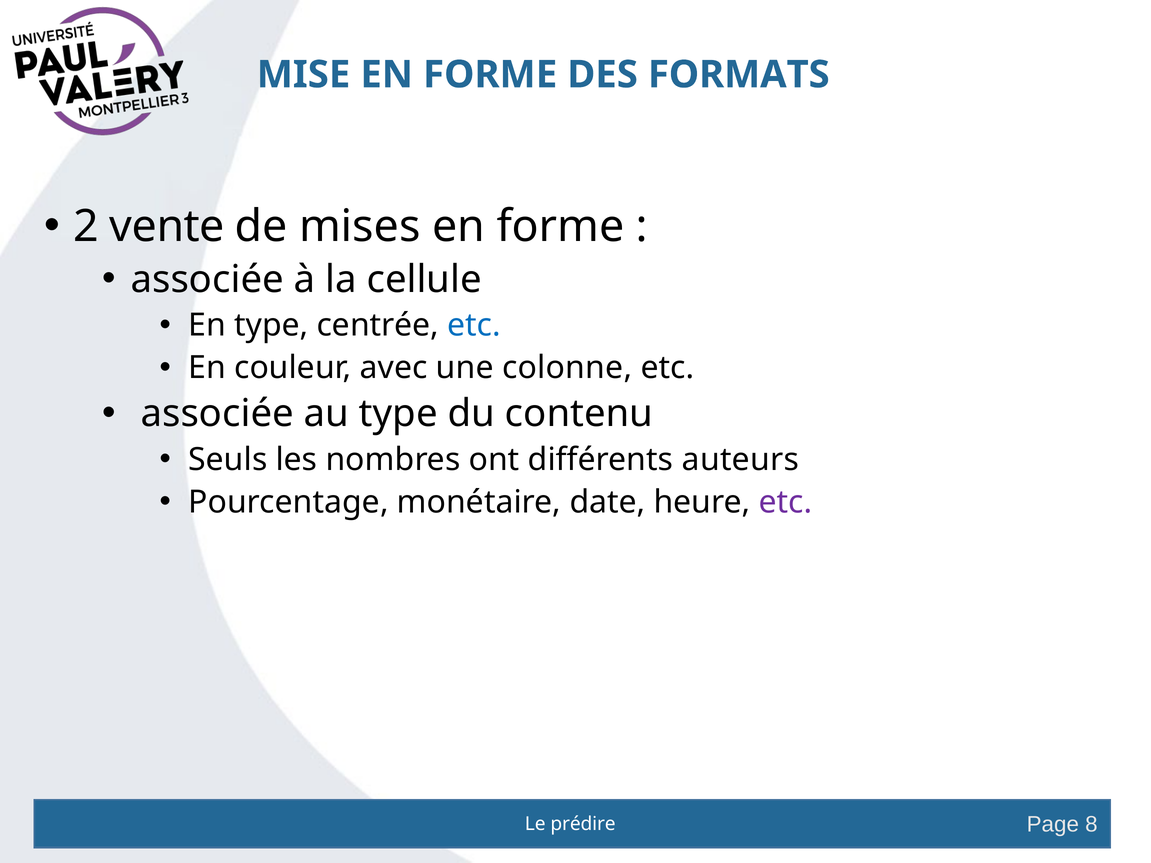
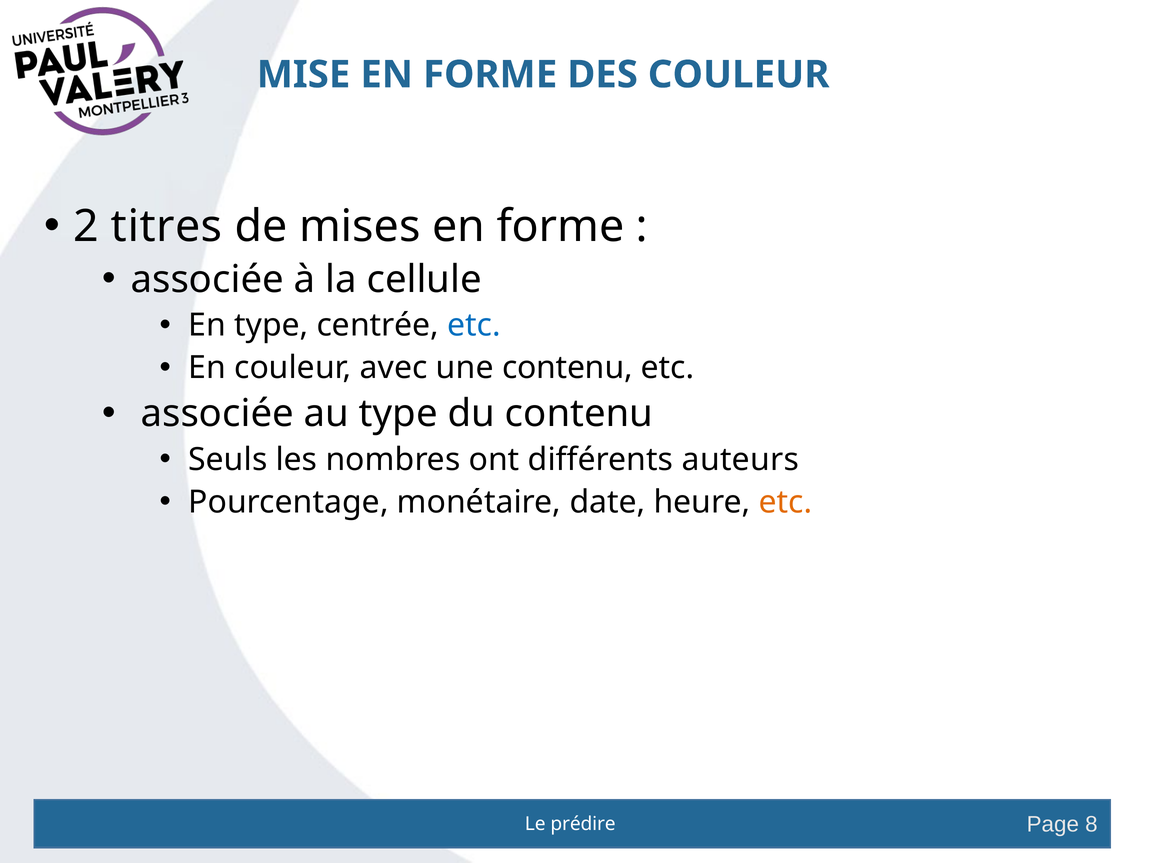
DES FORMATS: FORMATS -> COULEUR (739, 75)
vente: vente -> titres (167, 227)
une colonne: colonne -> contenu (567, 368)
etc colour: purple -> orange (786, 502)
